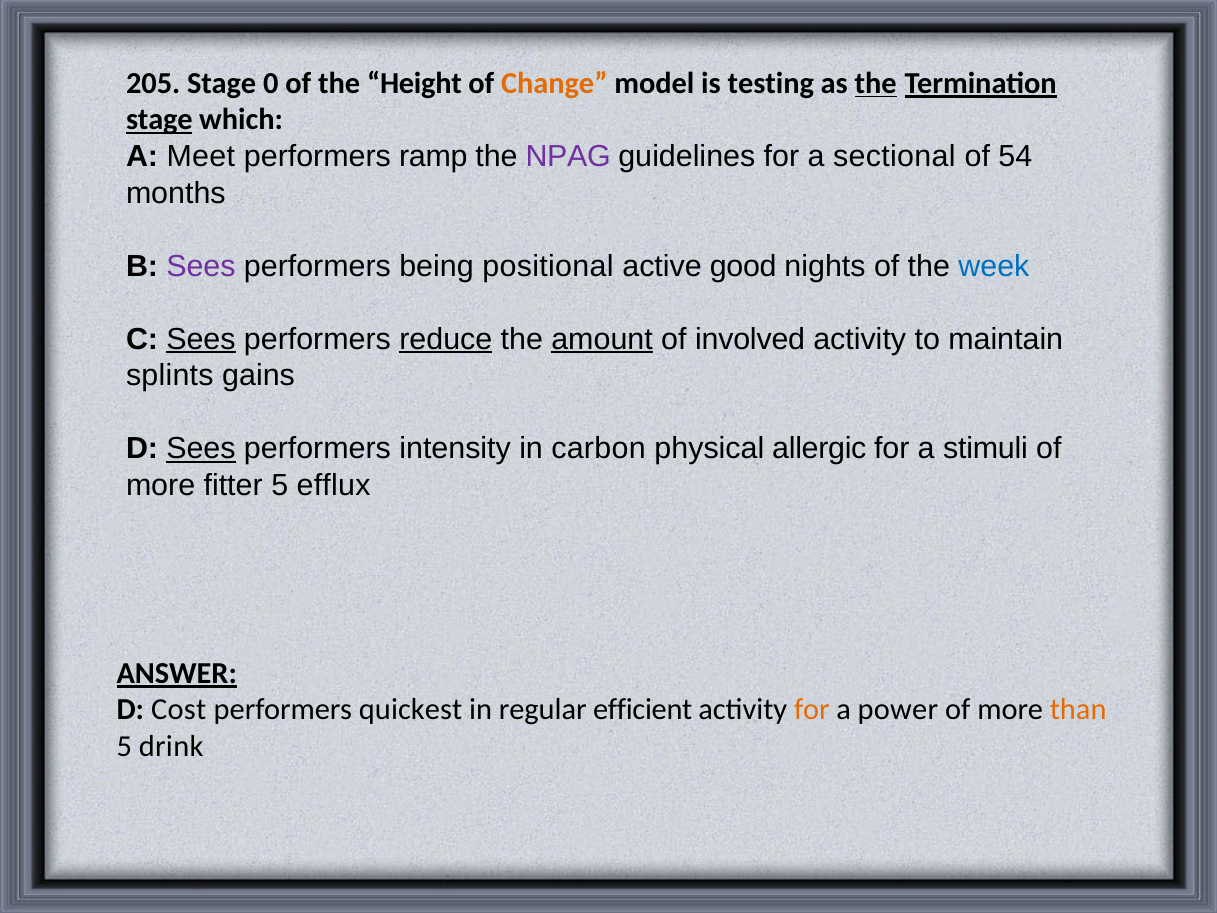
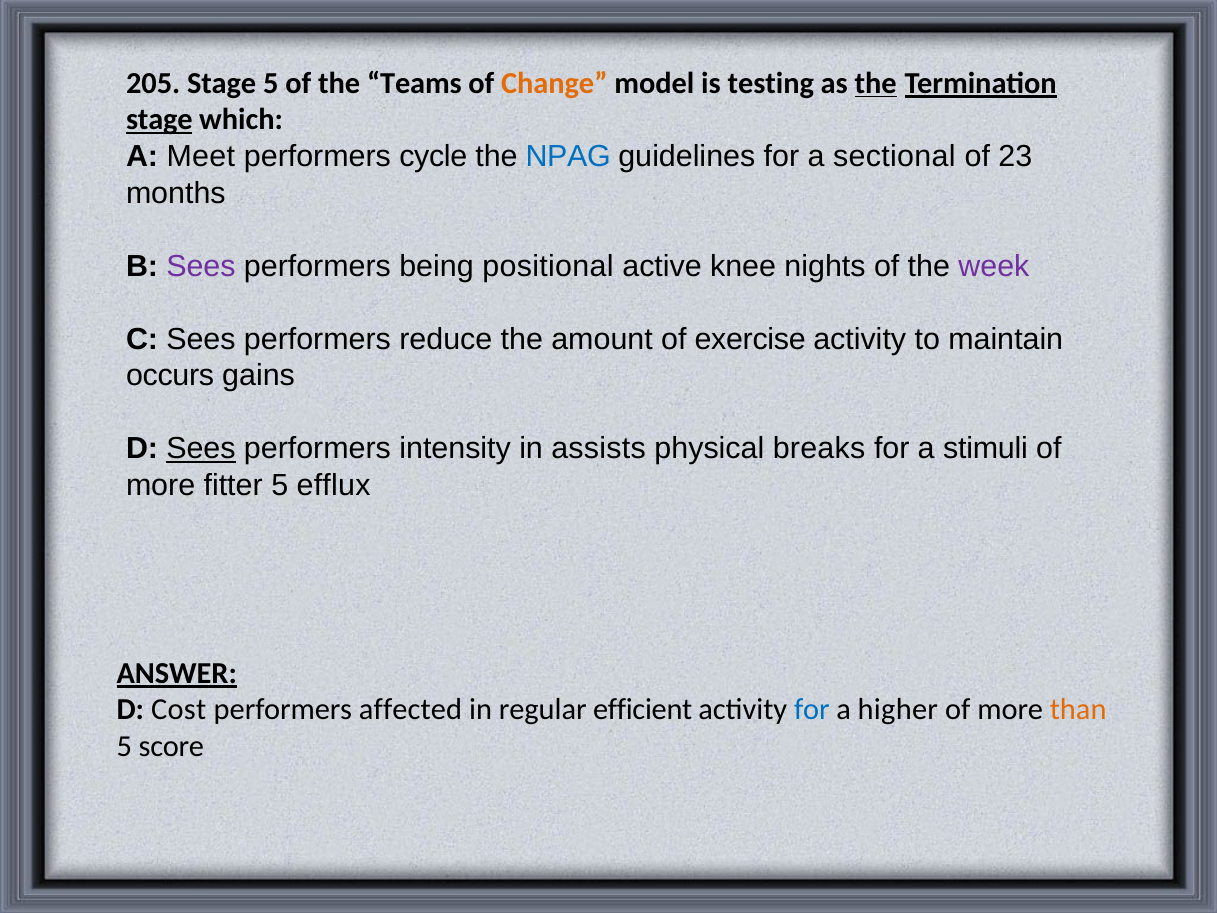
Stage 0: 0 -> 5 (271, 83)
Height: Height -> Teams (414, 83)
ramp: ramp -> cycle (433, 156)
NPAG colour: purple -> blue (568, 156)
54: 54 -> 23 (1015, 156)
good: good -> knee (743, 266)
week colour: blue -> purple (994, 266)
Sees underline: present -> none (201, 339)
reduce underline: present -> none (446, 339)
amount underline: present -> none (602, 339)
involved: involved -> exercise (750, 339)
splints: splints -> occurs (170, 375)
carbon: carbon -> assists (599, 448)
allergic: allergic -> breaks (819, 448)
quickest: quickest -> affected (411, 709)
for colour: orange -> blue (812, 709)
power: power -> higher (898, 709)
drink: drink -> score (171, 746)
